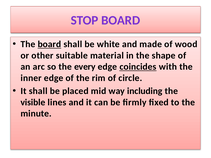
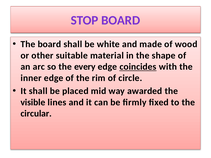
board underline: present -> none (49, 44)
including: including -> awarded (145, 91)
minute: minute -> circular (36, 114)
